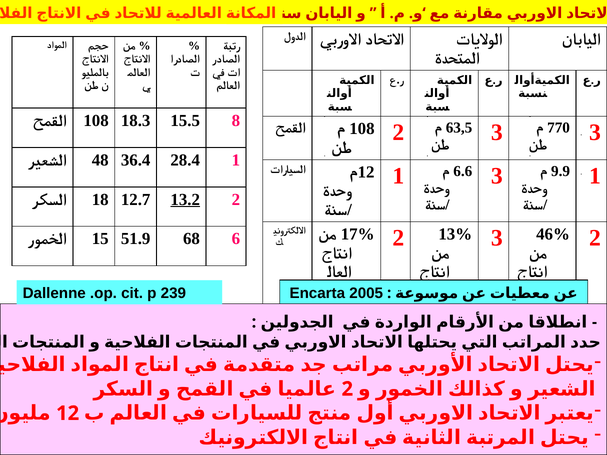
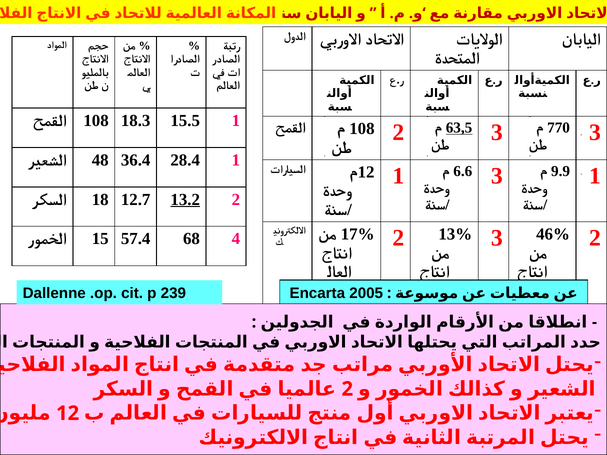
15.5 8: 8 -> 1 (236, 121)
63,5 underline: none -> present (459, 128)
51.9: 51.9 -> 57.4 (136, 239)
6: 6 -> 4 (236, 239)
